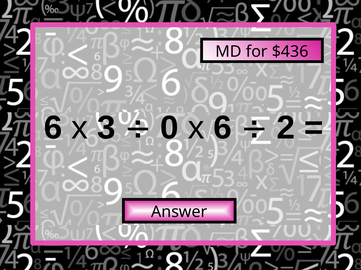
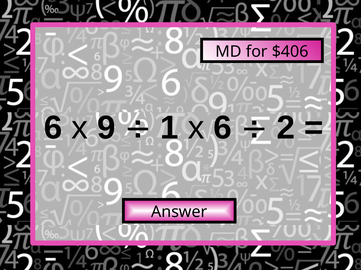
$436: $436 -> $406 (290, 52)
3: 3 -> 9 (106, 128)
0: 0 -> 1 (169, 128)
